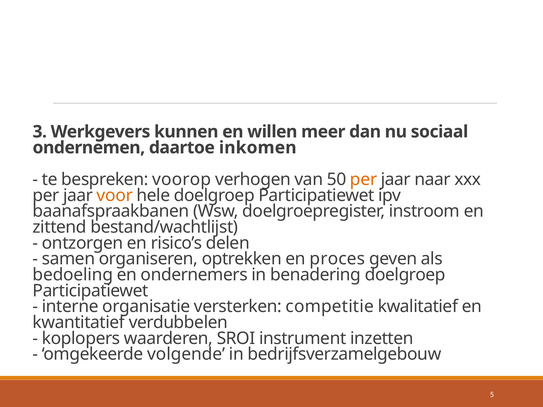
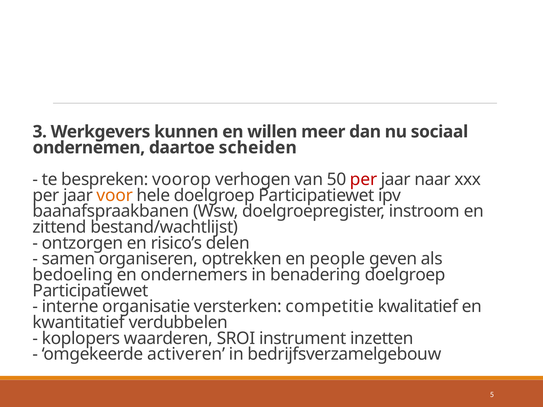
inkomen: inkomen -> scheiden (258, 148)
per colour: orange -> red (364, 180)
proces: proces -> people (337, 259)
volgende: volgende -> activeren (186, 354)
